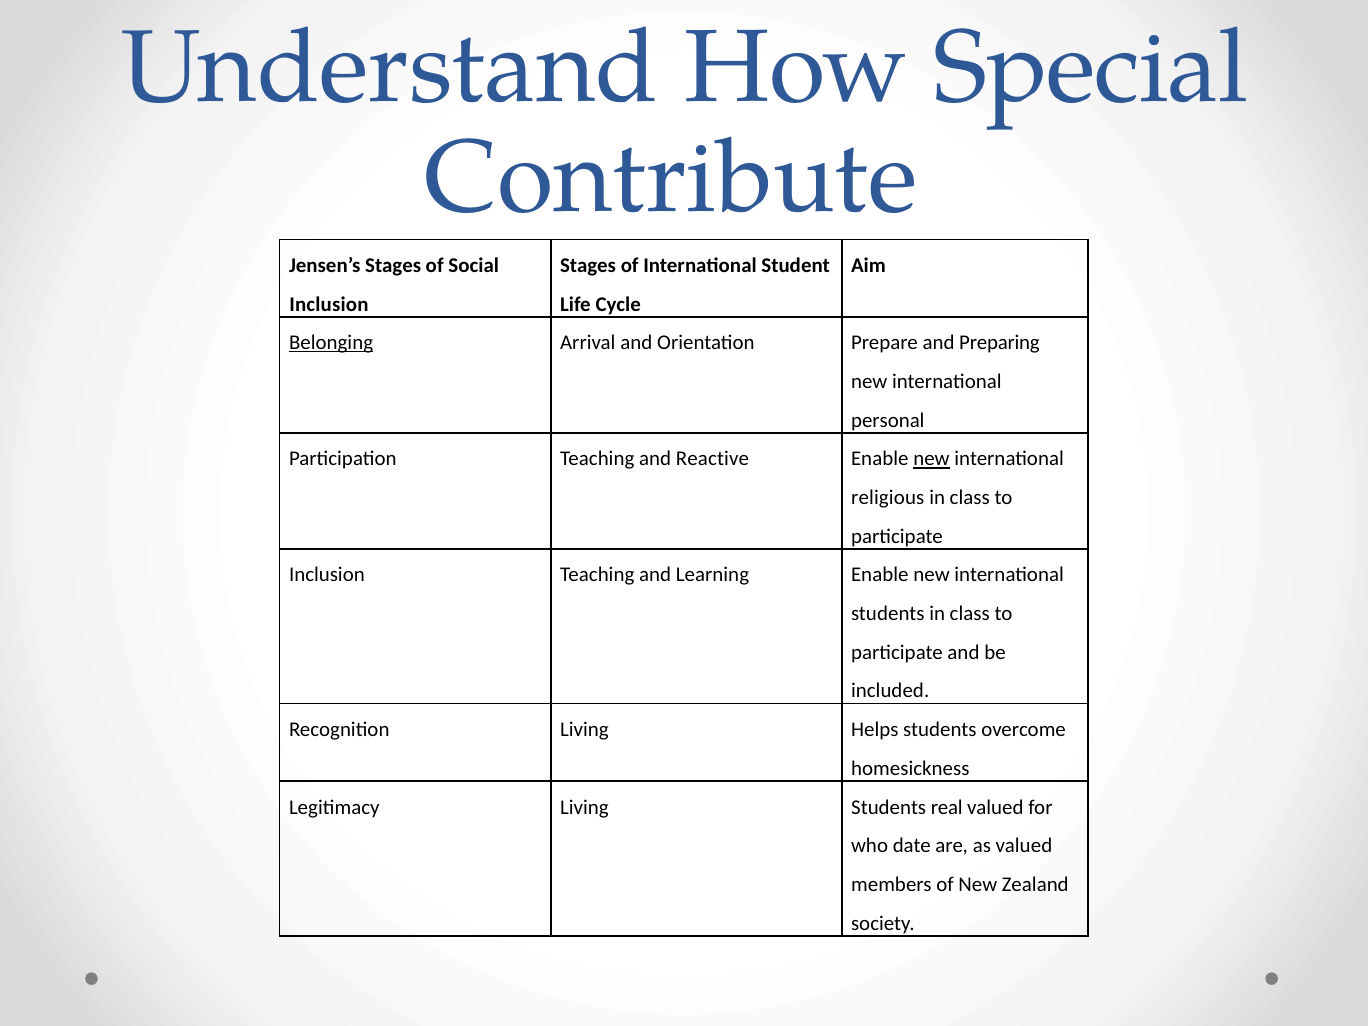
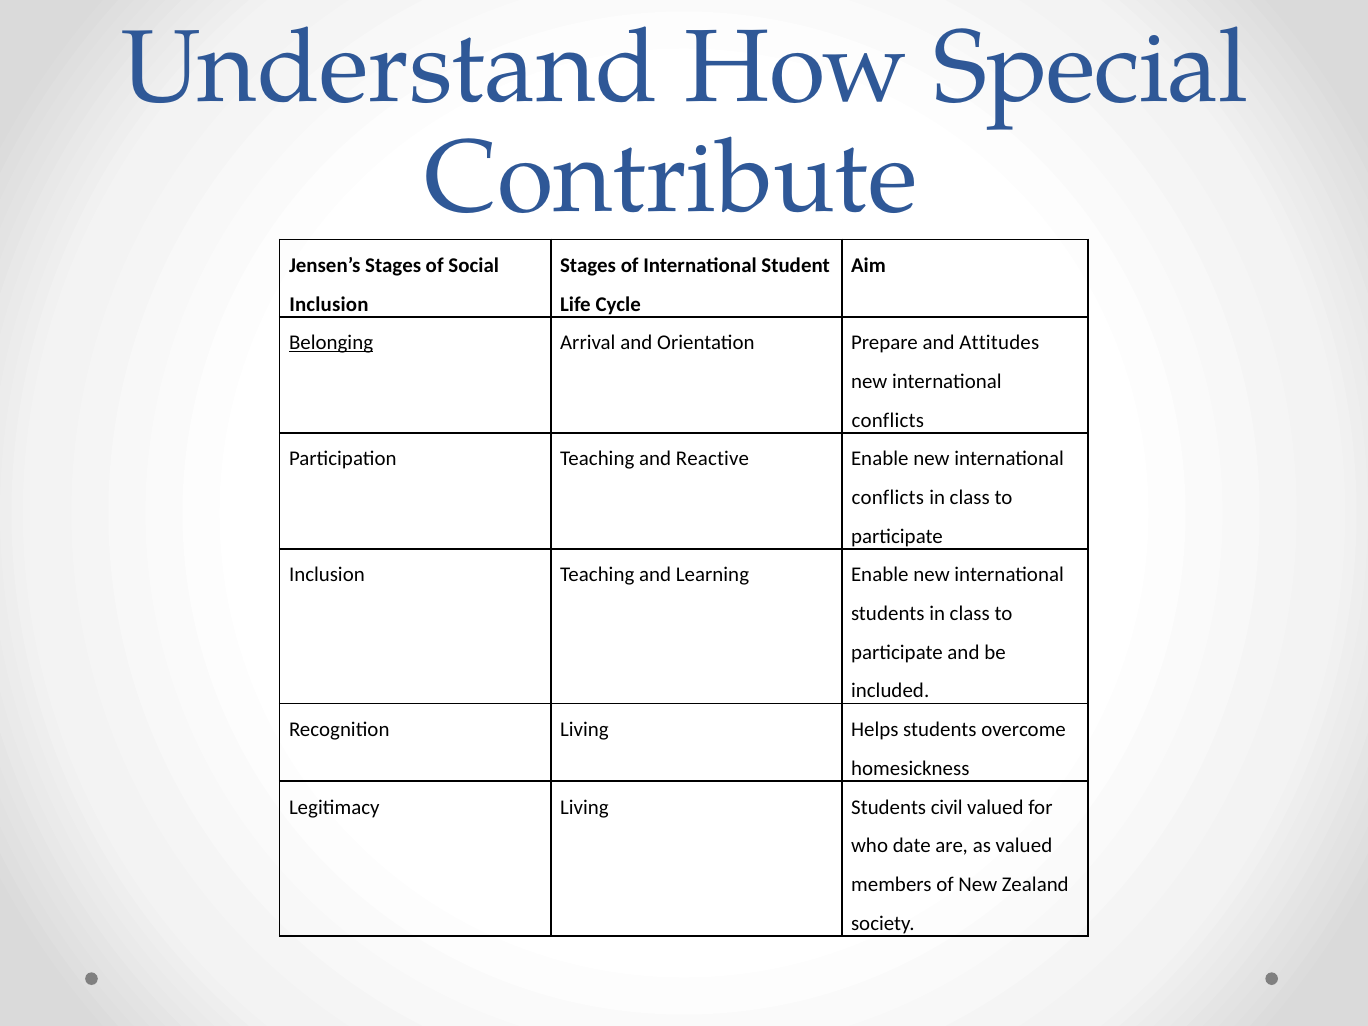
Preparing: Preparing -> Attitudes (999, 343)
personal: personal -> conflicts (888, 420)
new underline: present -> none (932, 459)
religious: religious -> conflicts (888, 498)
real: real -> civil (947, 807)
